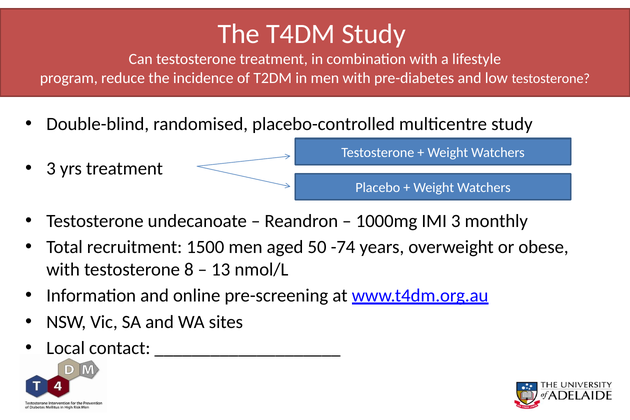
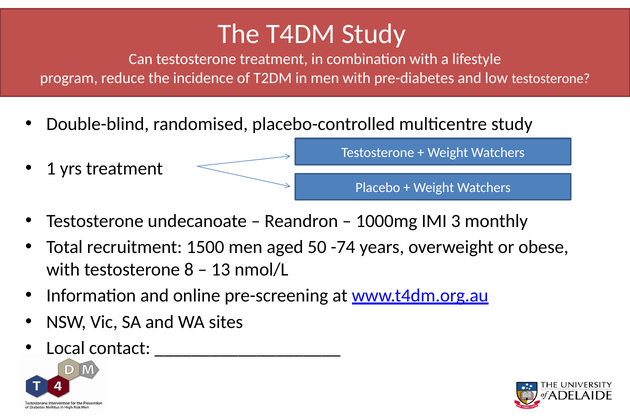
3: 3 -> 1 (51, 168)
